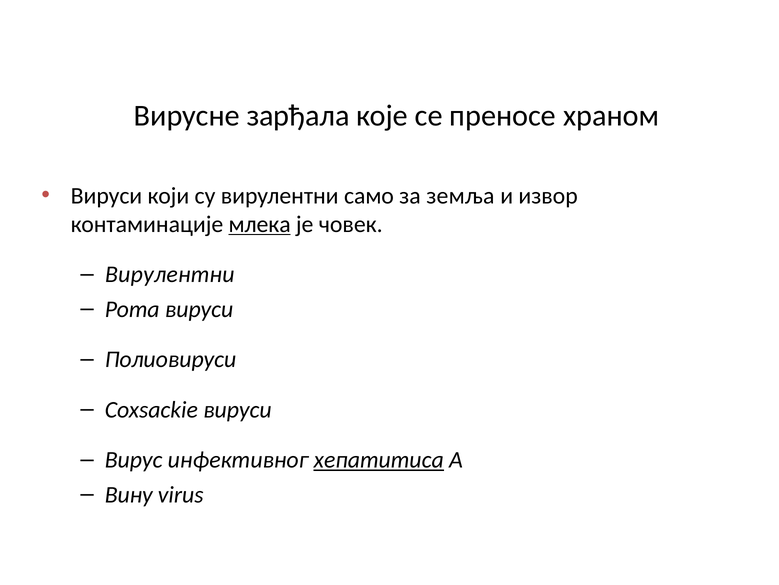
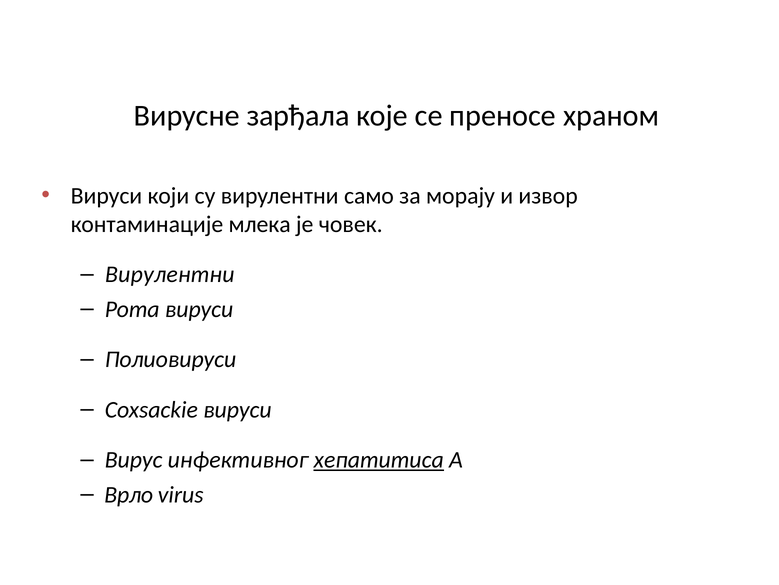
земља: земља -> морају (460, 195)
млека underline: present -> none (260, 224)
Вину: Вину -> Врло (129, 494)
